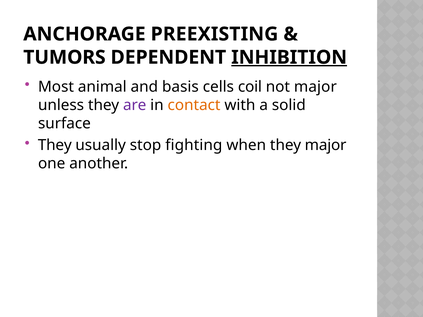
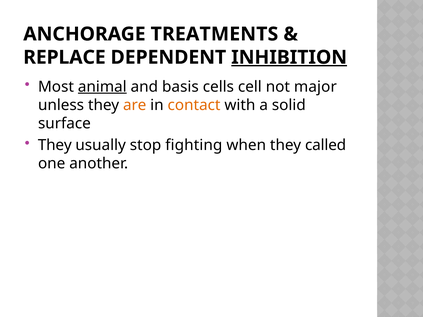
PREEXISTING: PREEXISTING -> TREATMENTS (214, 34)
TUMORS: TUMORS -> REPLACE (64, 57)
animal underline: none -> present (102, 87)
coil: coil -> cell (250, 87)
are colour: purple -> orange (135, 105)
they major: major -> called (326, 145)
